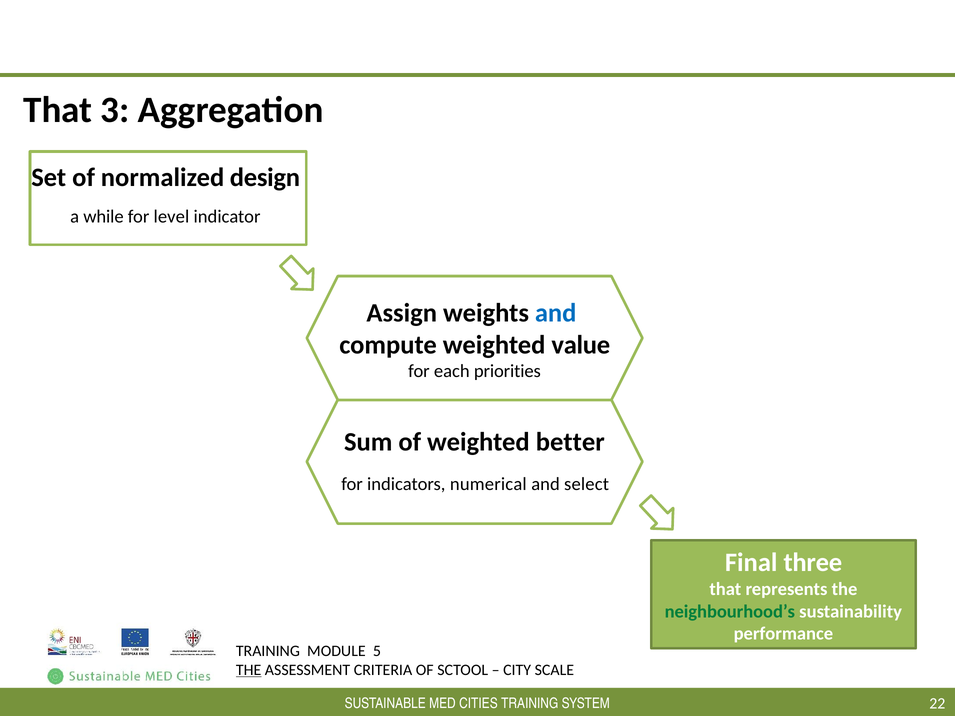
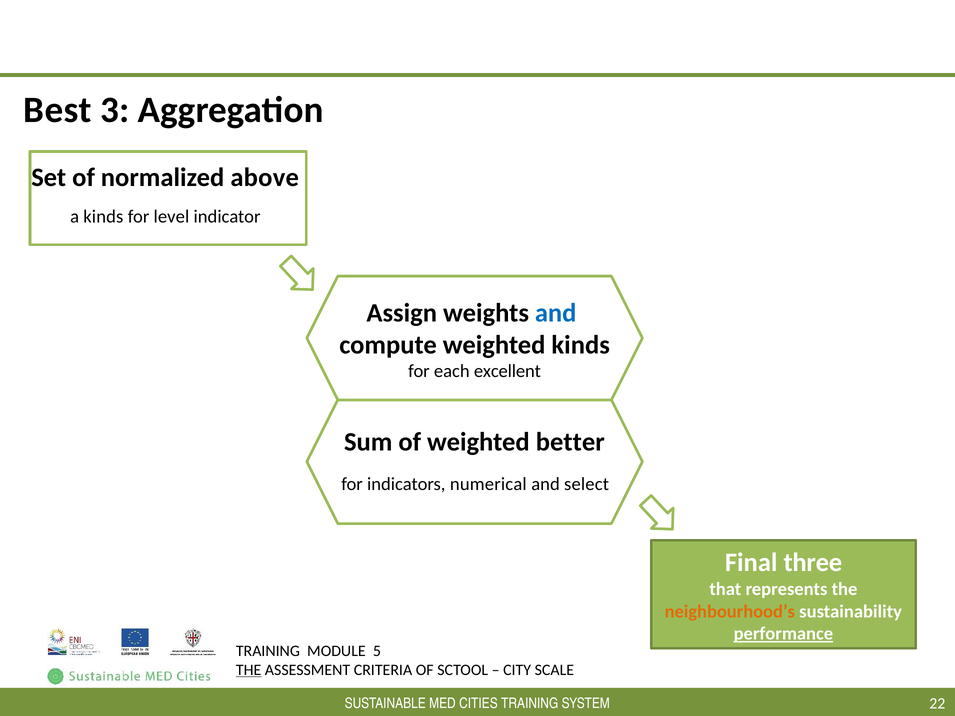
That: That -> Best (58, 110)
design: design -> above (265, 178)
a while: while -> kinds (103, 217)
weighted value: value -> kinds (581, 345)
priorities: priorities -> excellent (507, 371)
neighbourhood’s colour: green -> orange (730, 612)
performance underline: none -> present (783, 634)
